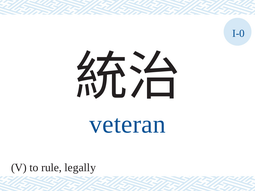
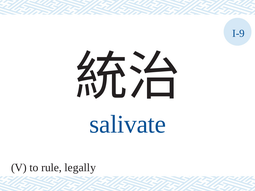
I-0: I-0 -> I-9 (238, 33)
veteran: veteran -> salivate (128, 124)
